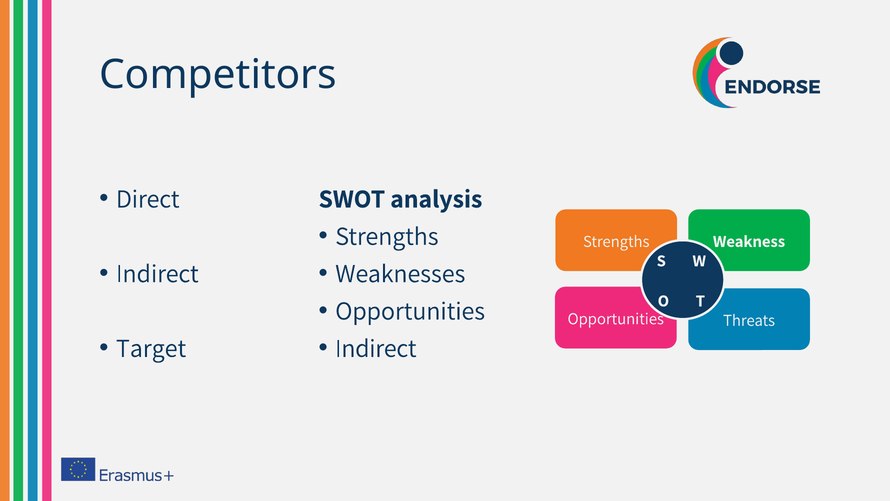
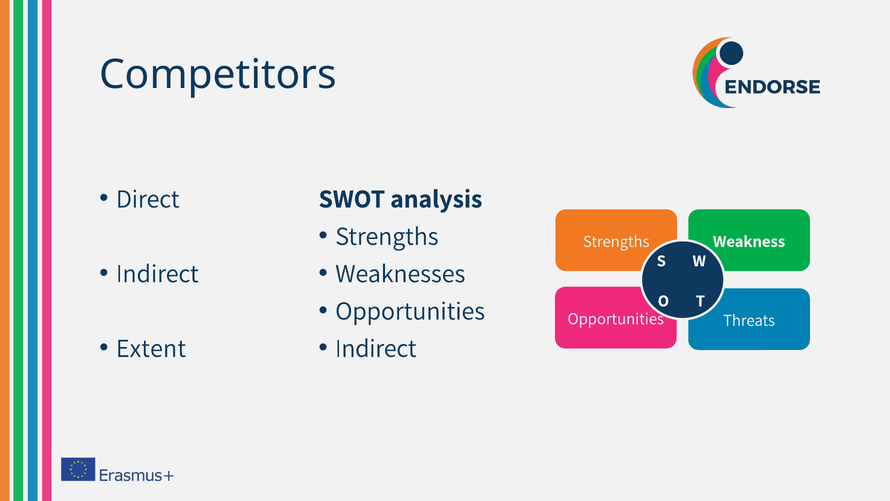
Target: Target -> Extent (151, 348)
